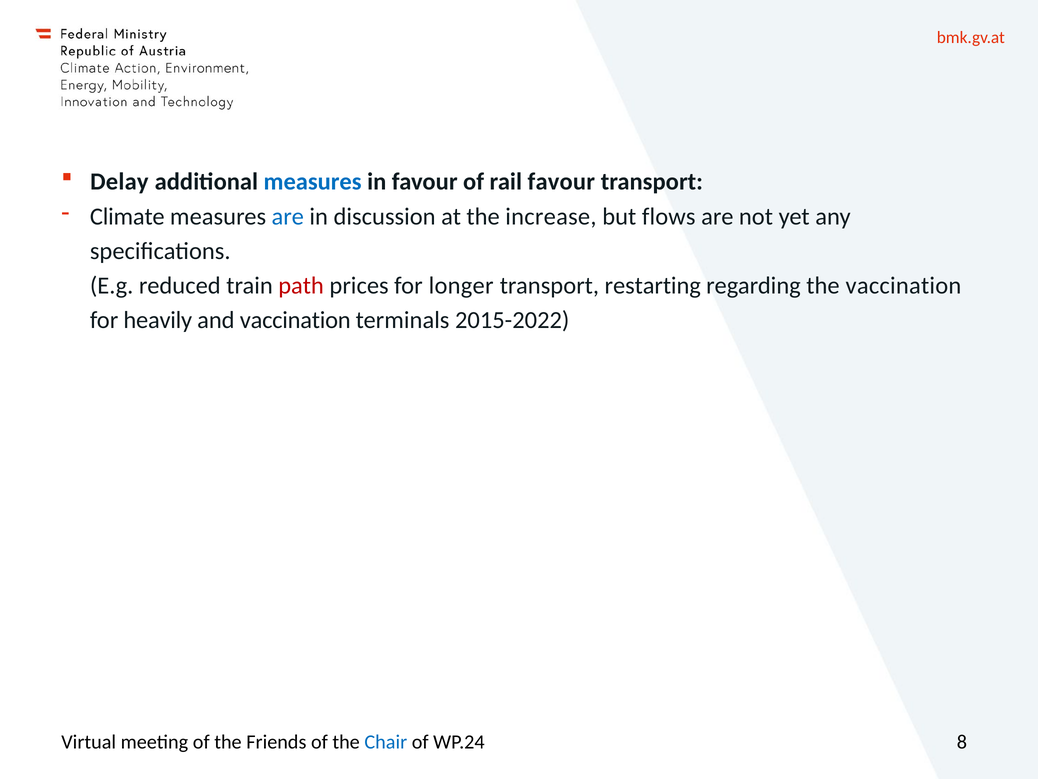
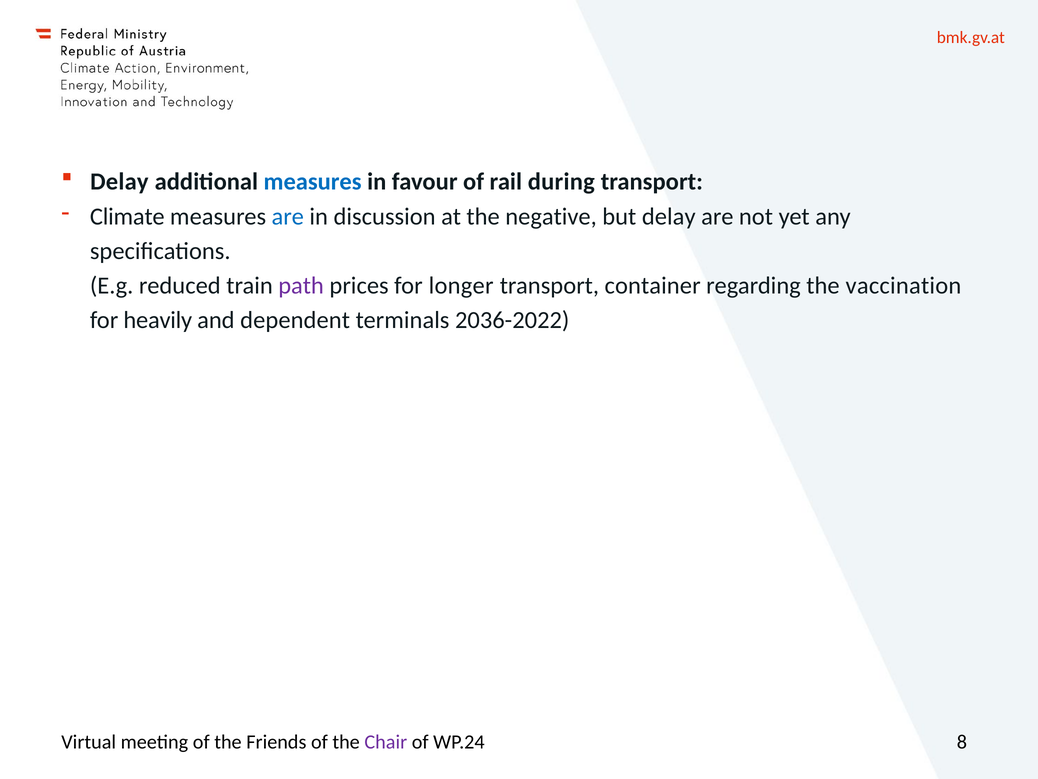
rail favour: favour -> during (561, 182)
increase: increase -> negative (551, 216)
but flows: flows -> delay (669, 216)
path colour: red -> purple (301, 286)
restarting: restarting -> container (653, 286)
and vaccination: vaccination -> dependent (295, 320)
2015-2022: 2015-2022 -> 2036-2022 (512, 320)
Chair colour: blue -> purple (386, 742)
